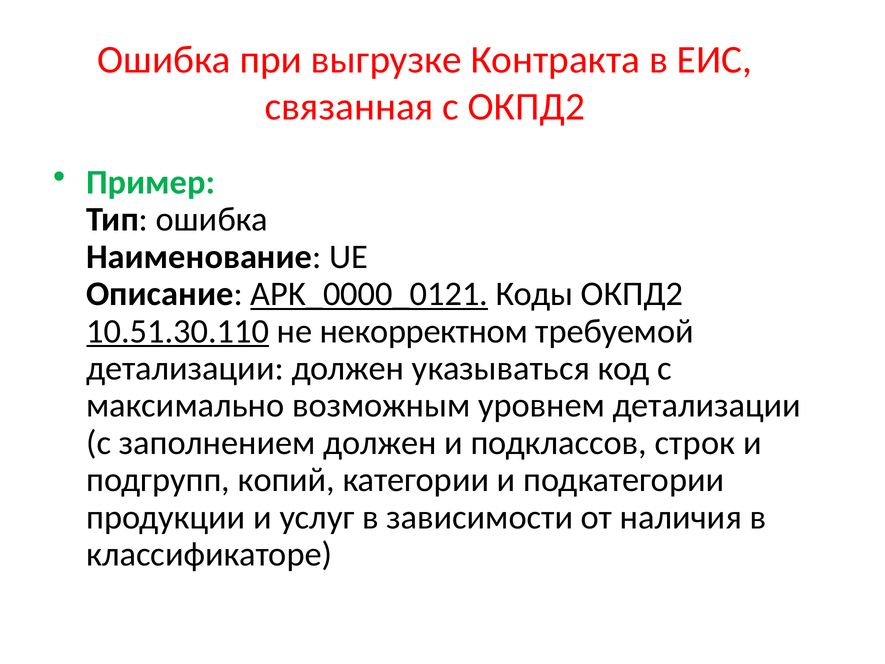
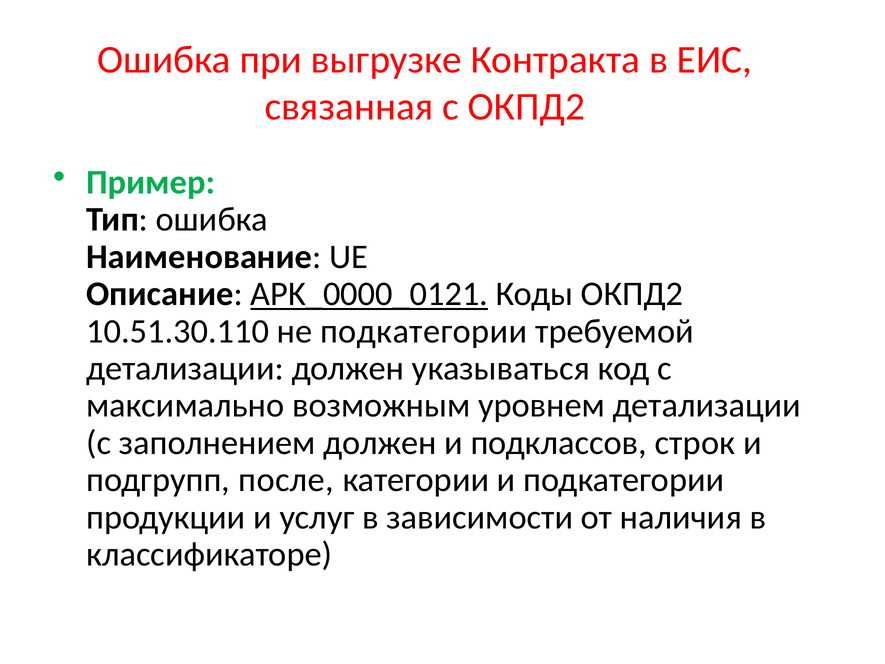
10.51.30.110 underline: present -> none (178, 331)
не некорректном: некорректном -> подкатегории (424, 331)
копий: копий -> после (286, 480)
